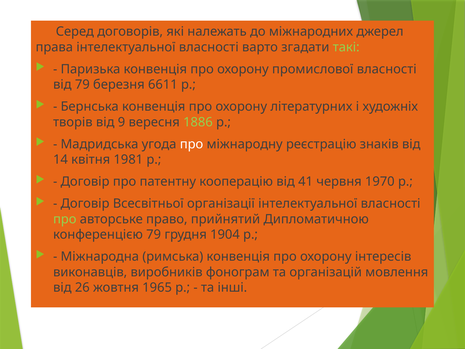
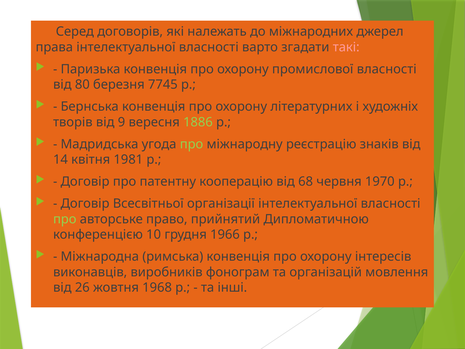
такі colour: light green -> pink (346, 47)
від 79: 79 -> 80 (82, 85)
6611: 6611 -> 7745 (163, 85)
про colour: white -> light green (192, 144)
41: 41 -> 68 (306, 181)
конференцією 79: 79 -> 10 (154, 234)
1904: 1904 -> 1966 (225, 234)
1965: 1965 -> 1968 (157, 287)
